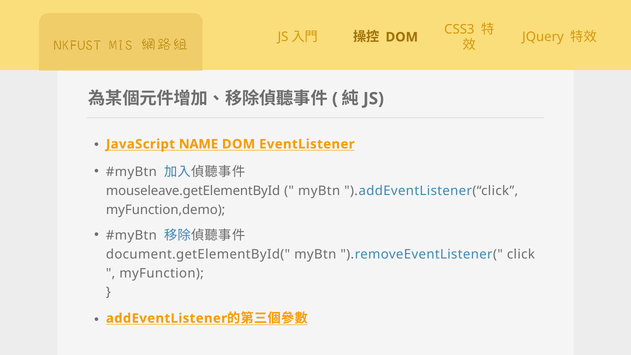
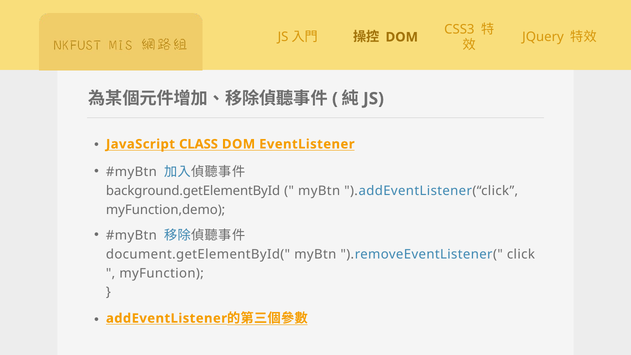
NAME: NAME -> CLASS (198, 144)
mouseleave.getElementById: mouseleave.getElementById -> background.getElementById (193, 191)
